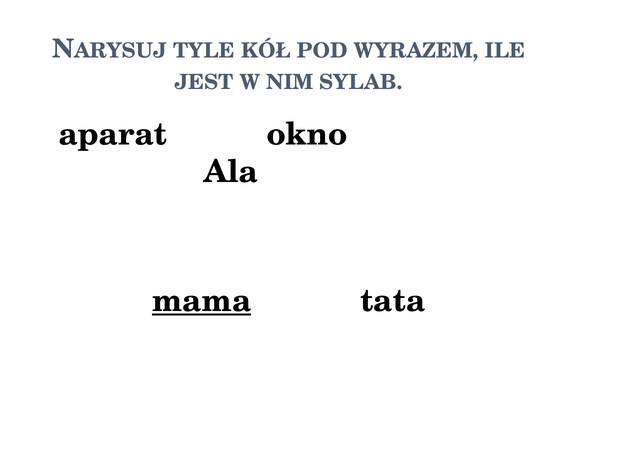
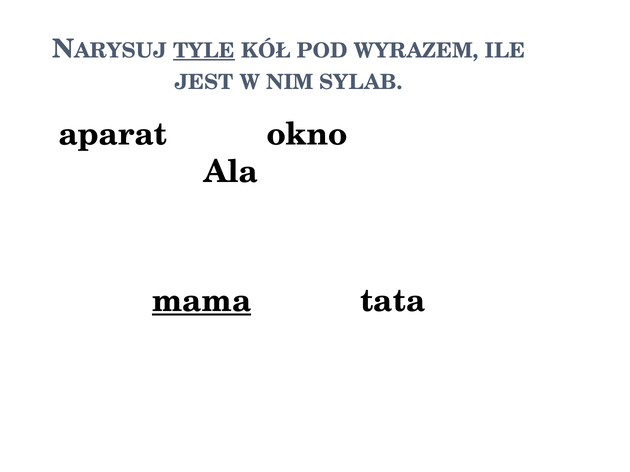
TYLE underline: none -> present (204, 51)
